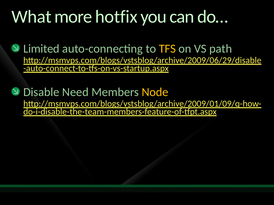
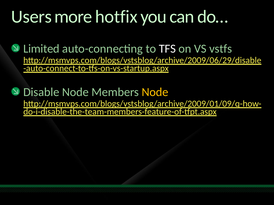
What: What -> Users (31, 17)
TFS colour: yellow -> white (167, 49)
path: path -> vstfs (221, 49)
Disable Need: Need -> Node (75, 92)
